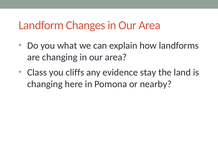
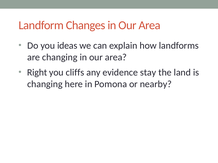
what: what -> ideas (67, 46)
Class: Class -> Right (37, 73)
